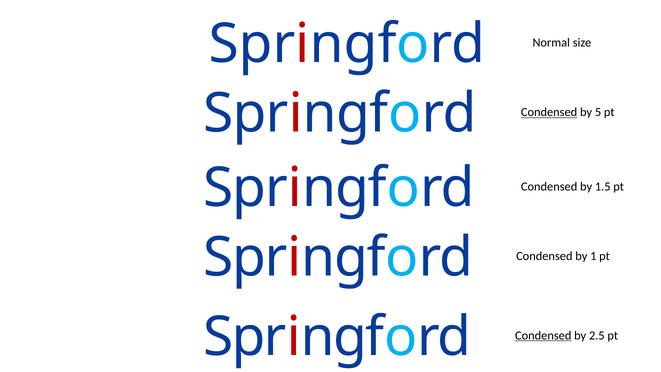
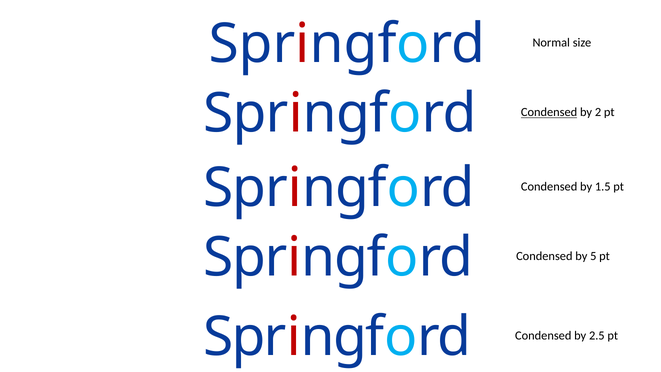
5: 5 -> 2 (598, 112)
1: 1 -> 5 (593, 256)
Condensed underline: present -> none (543, 335)
